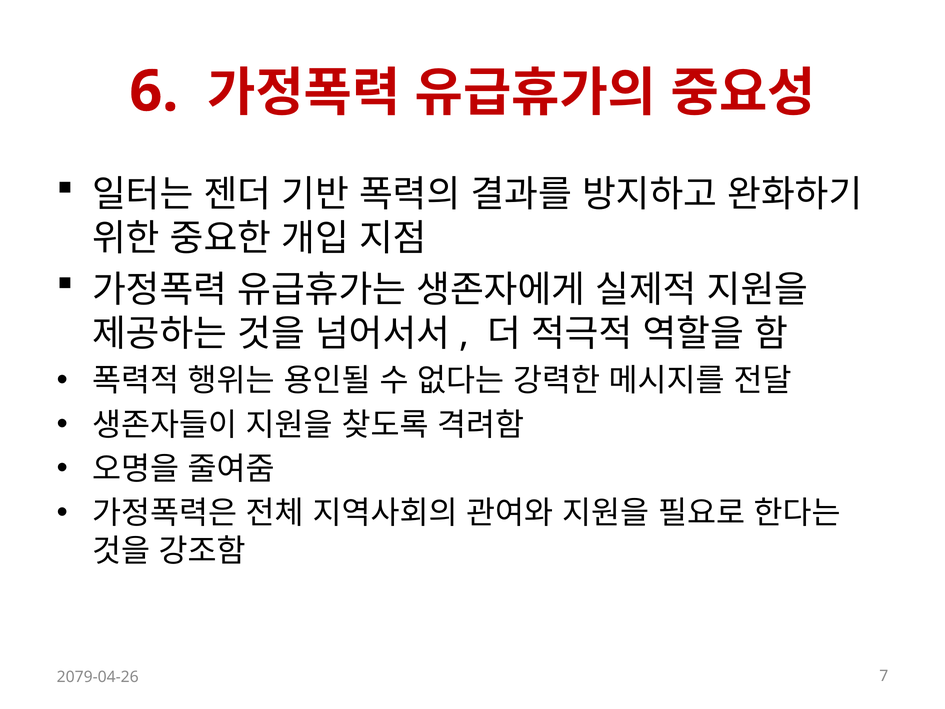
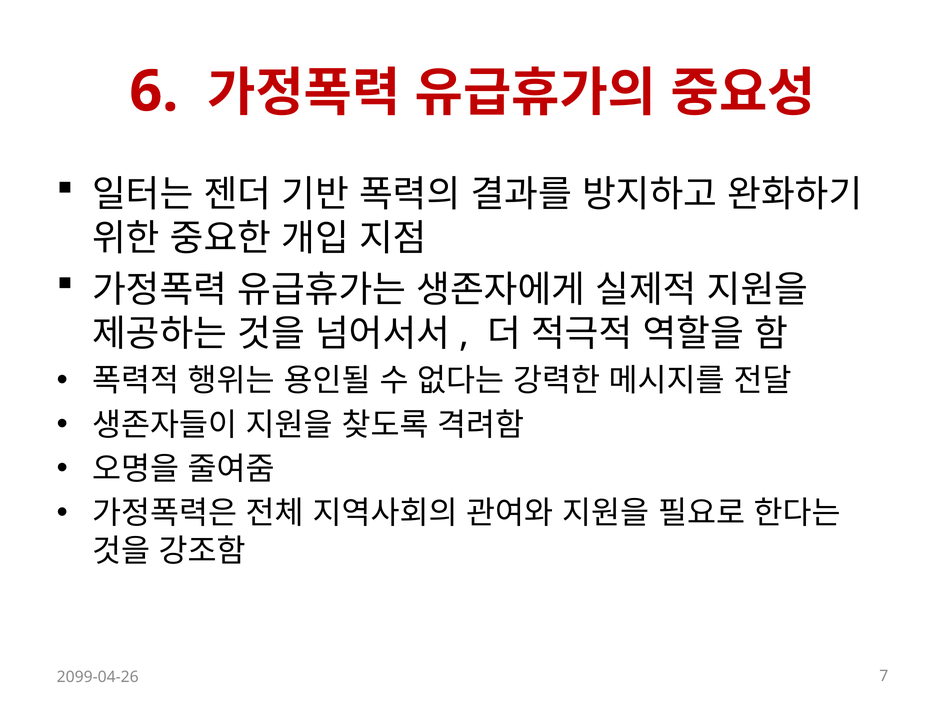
2079-04-26: 2079-04-26 -> 2099-04-26 (98, 677)
